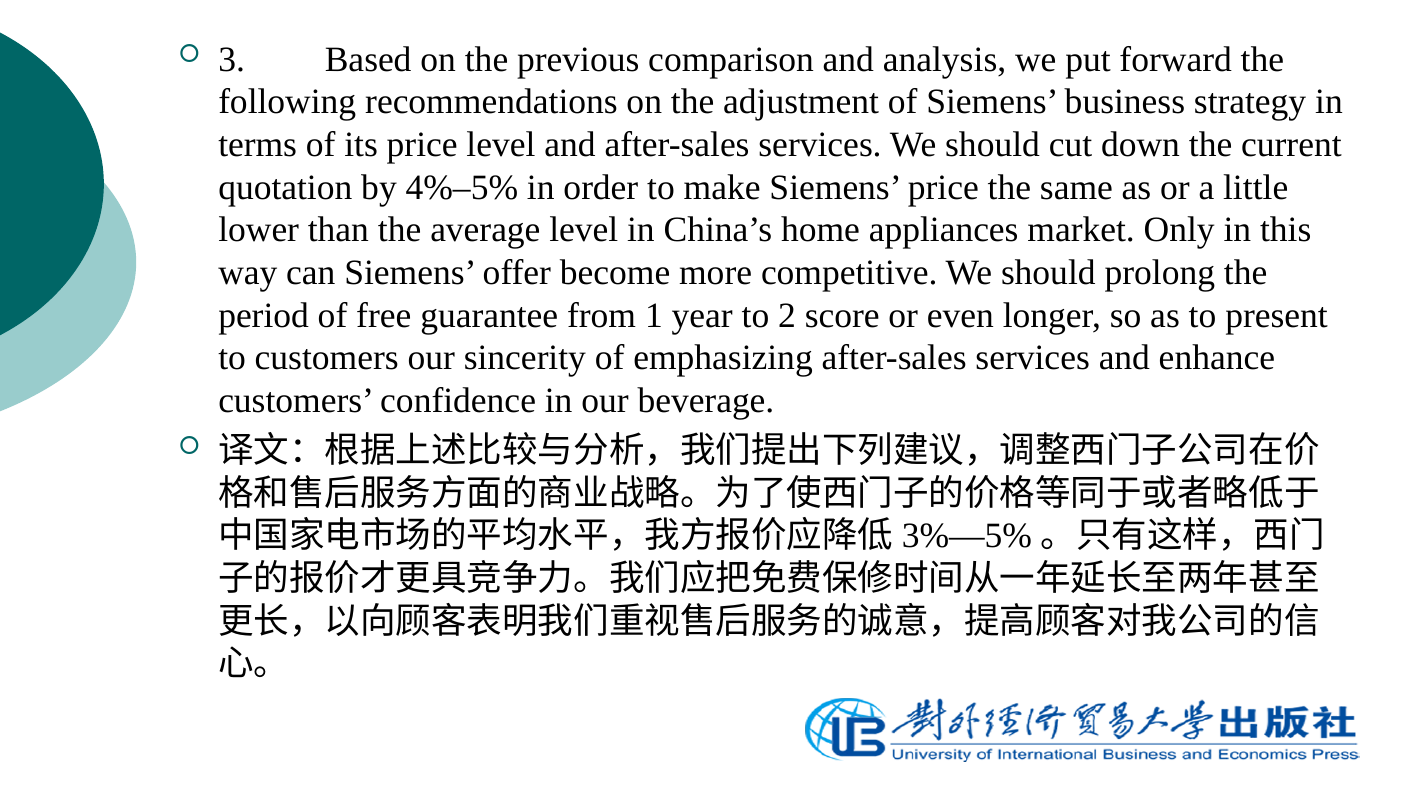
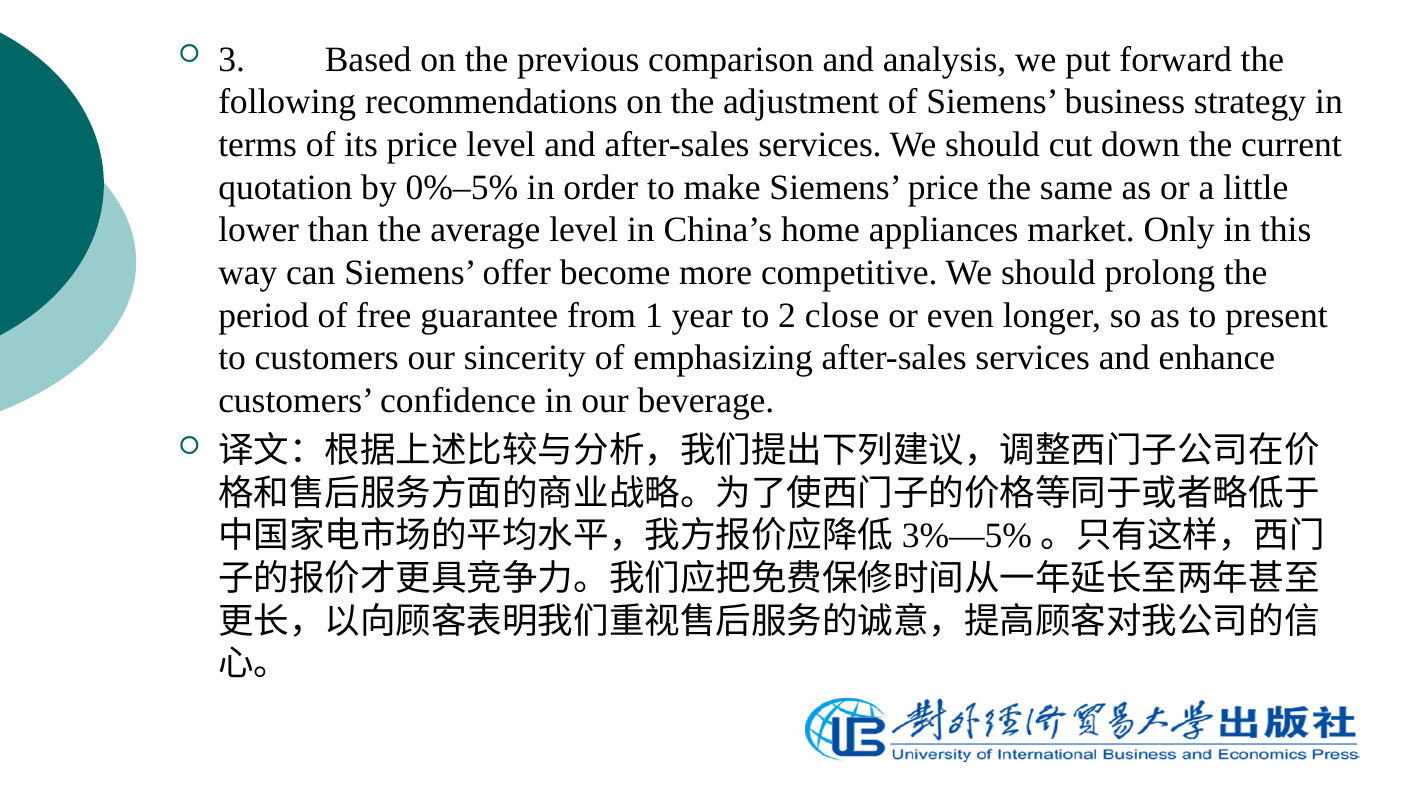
4%–5%: 4%–5% -> 0%–5% (462, 187)
score: score -> close (842, 315)
